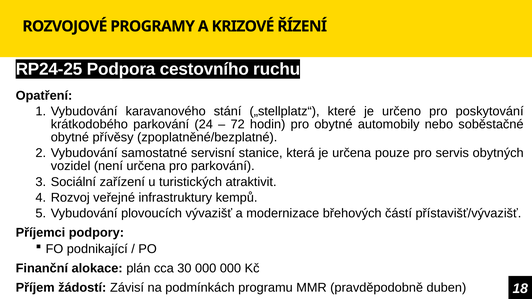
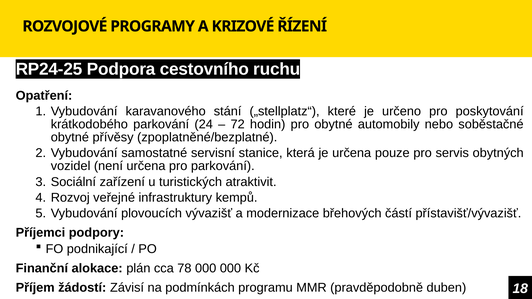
30: 30 -> 78 (184, 268)
